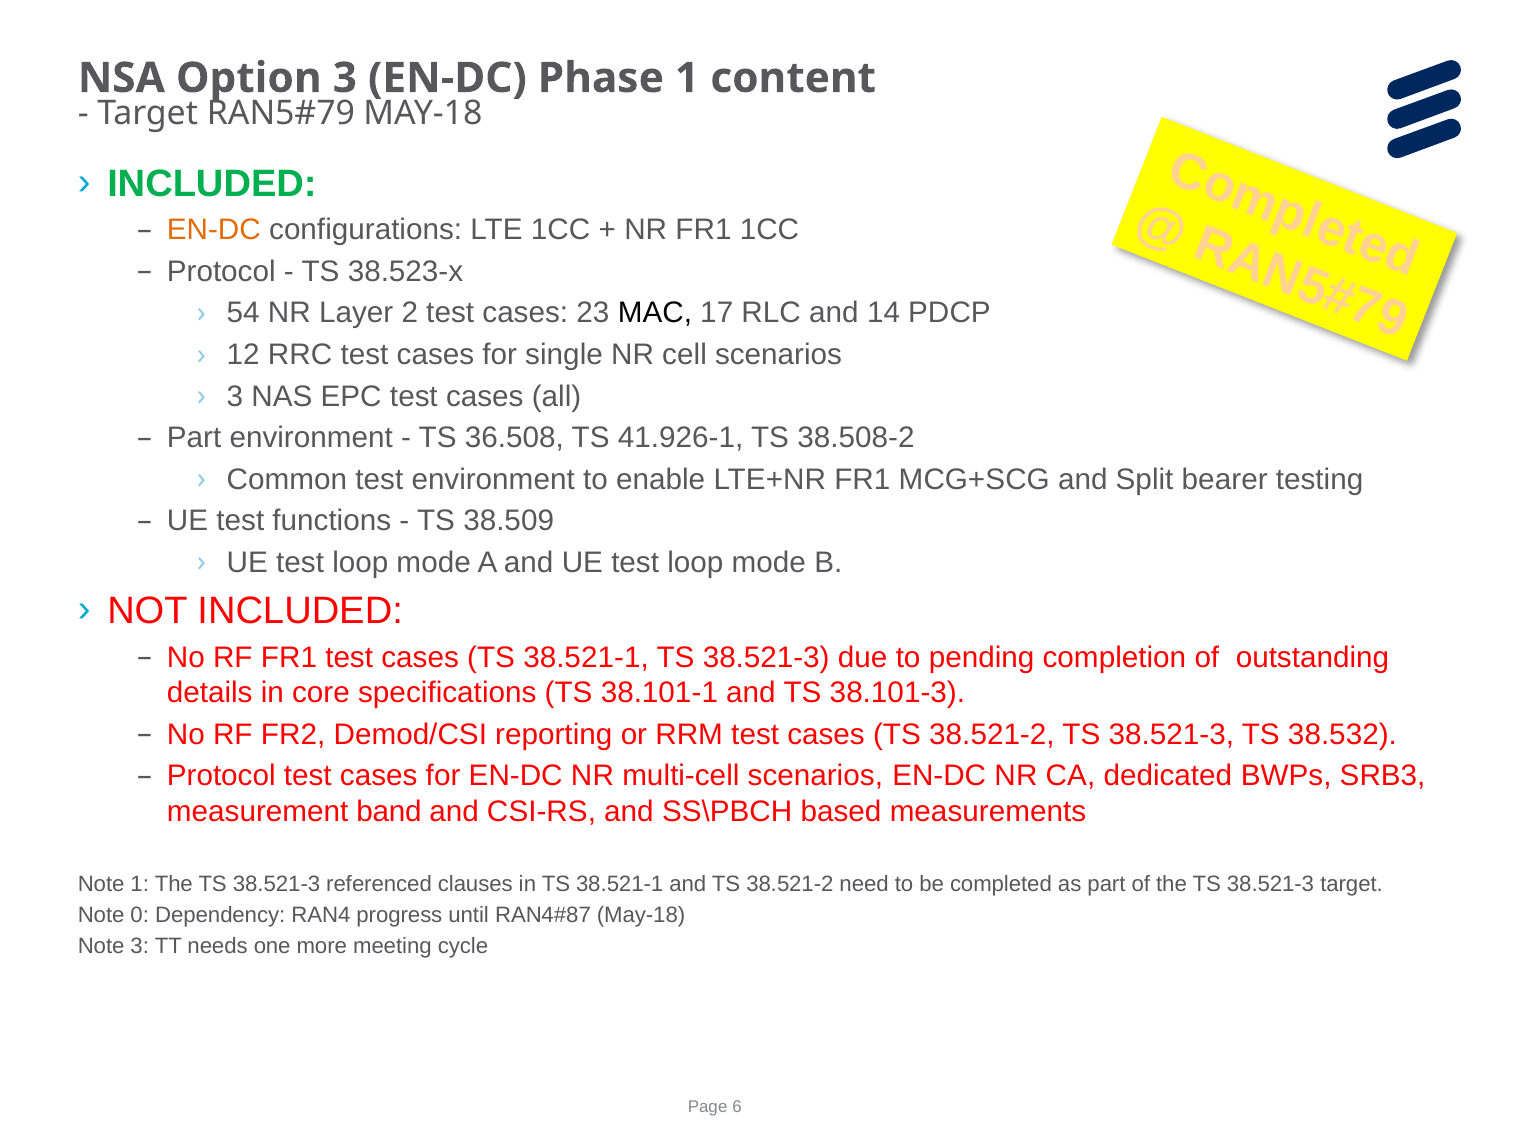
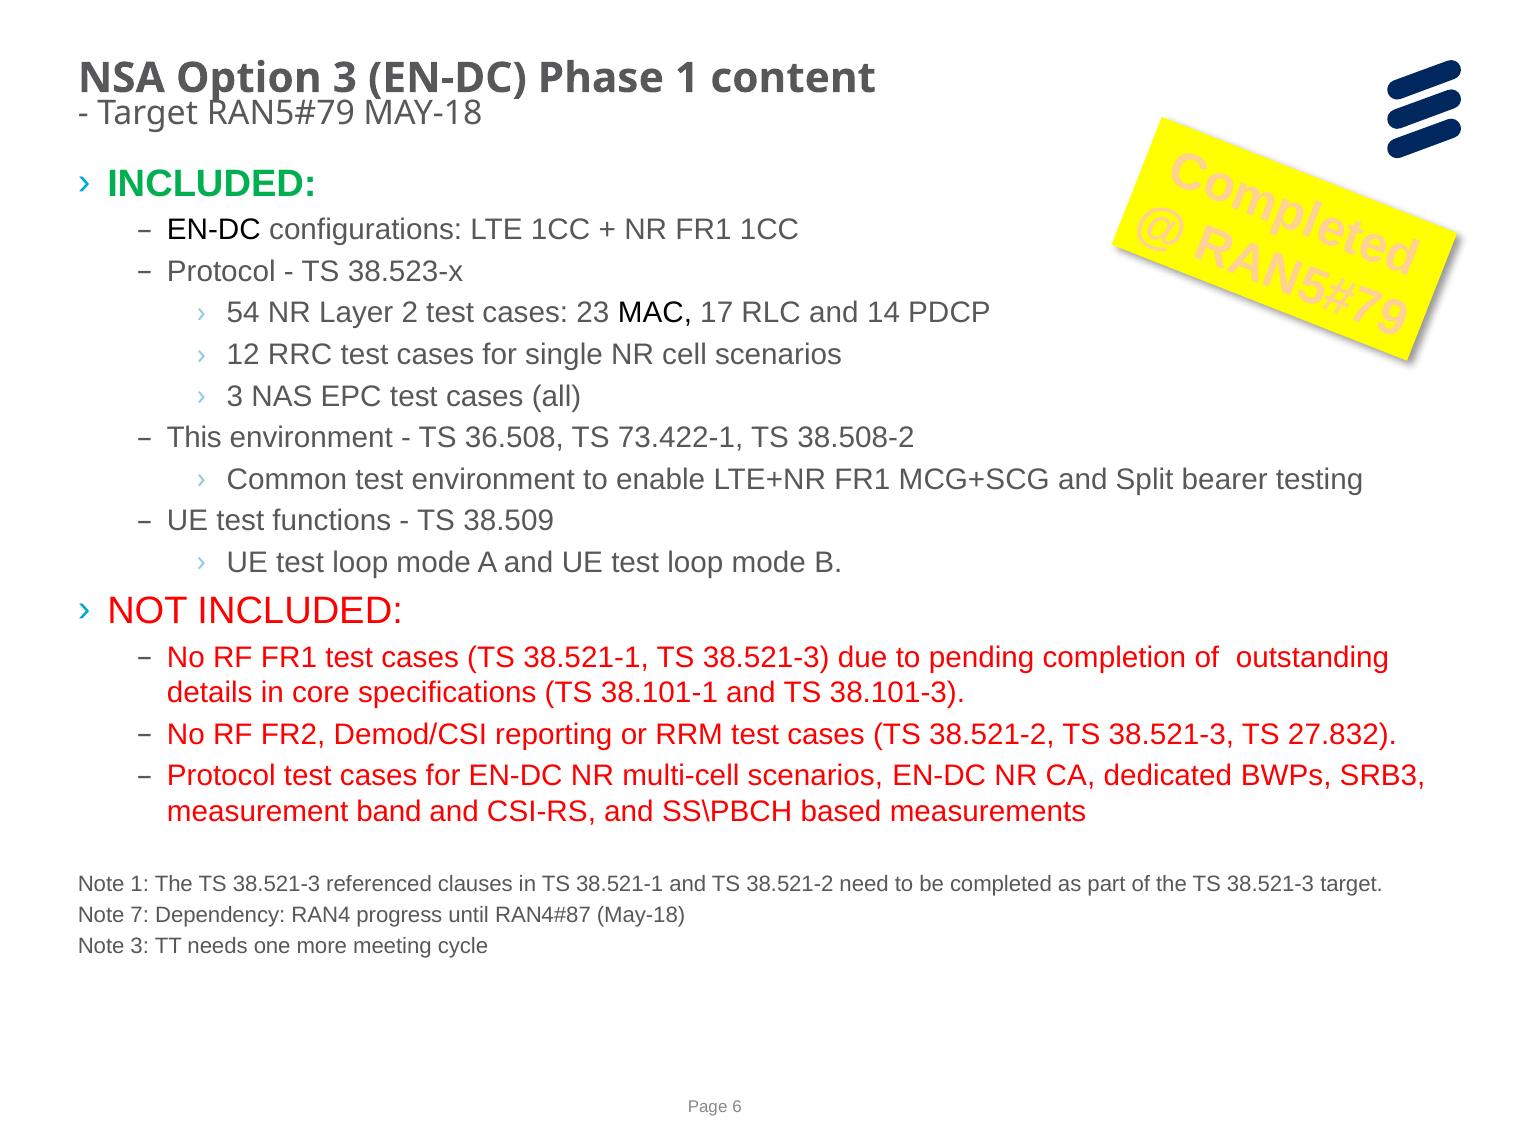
EN-DC colour: orange -> black (214, 230)
Part: Part -> This (194, 438)
41.926-1: 41.926-1 -> 73.422-1 (681, 438)
38.532: 38.532 -> 27.832 (1342, 734)
Note 0: 0 -> 7 (140, 915)
